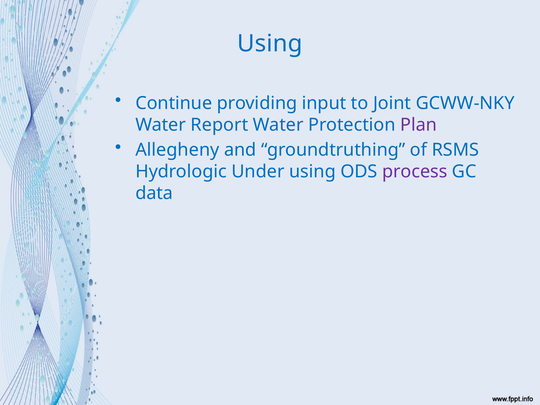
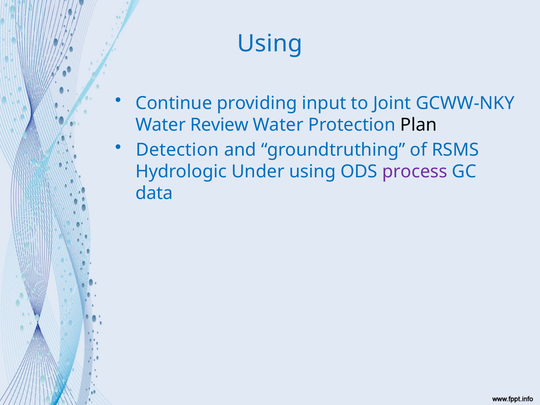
Report: Report -> Review (219, 125)
Plan colour: purple -> black (419, 125)
Allegheny: Allegheny -> Detection (177, 150)
